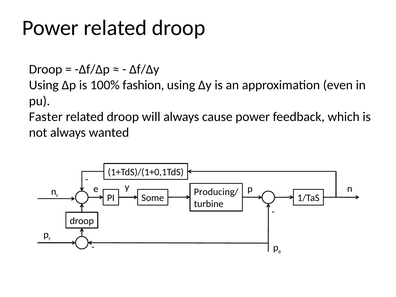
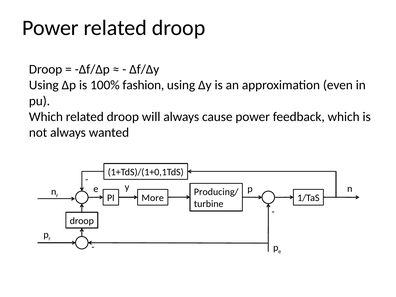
Faster: Faster -> Which (46, 117)
Some: Some -> More (153, 198)
